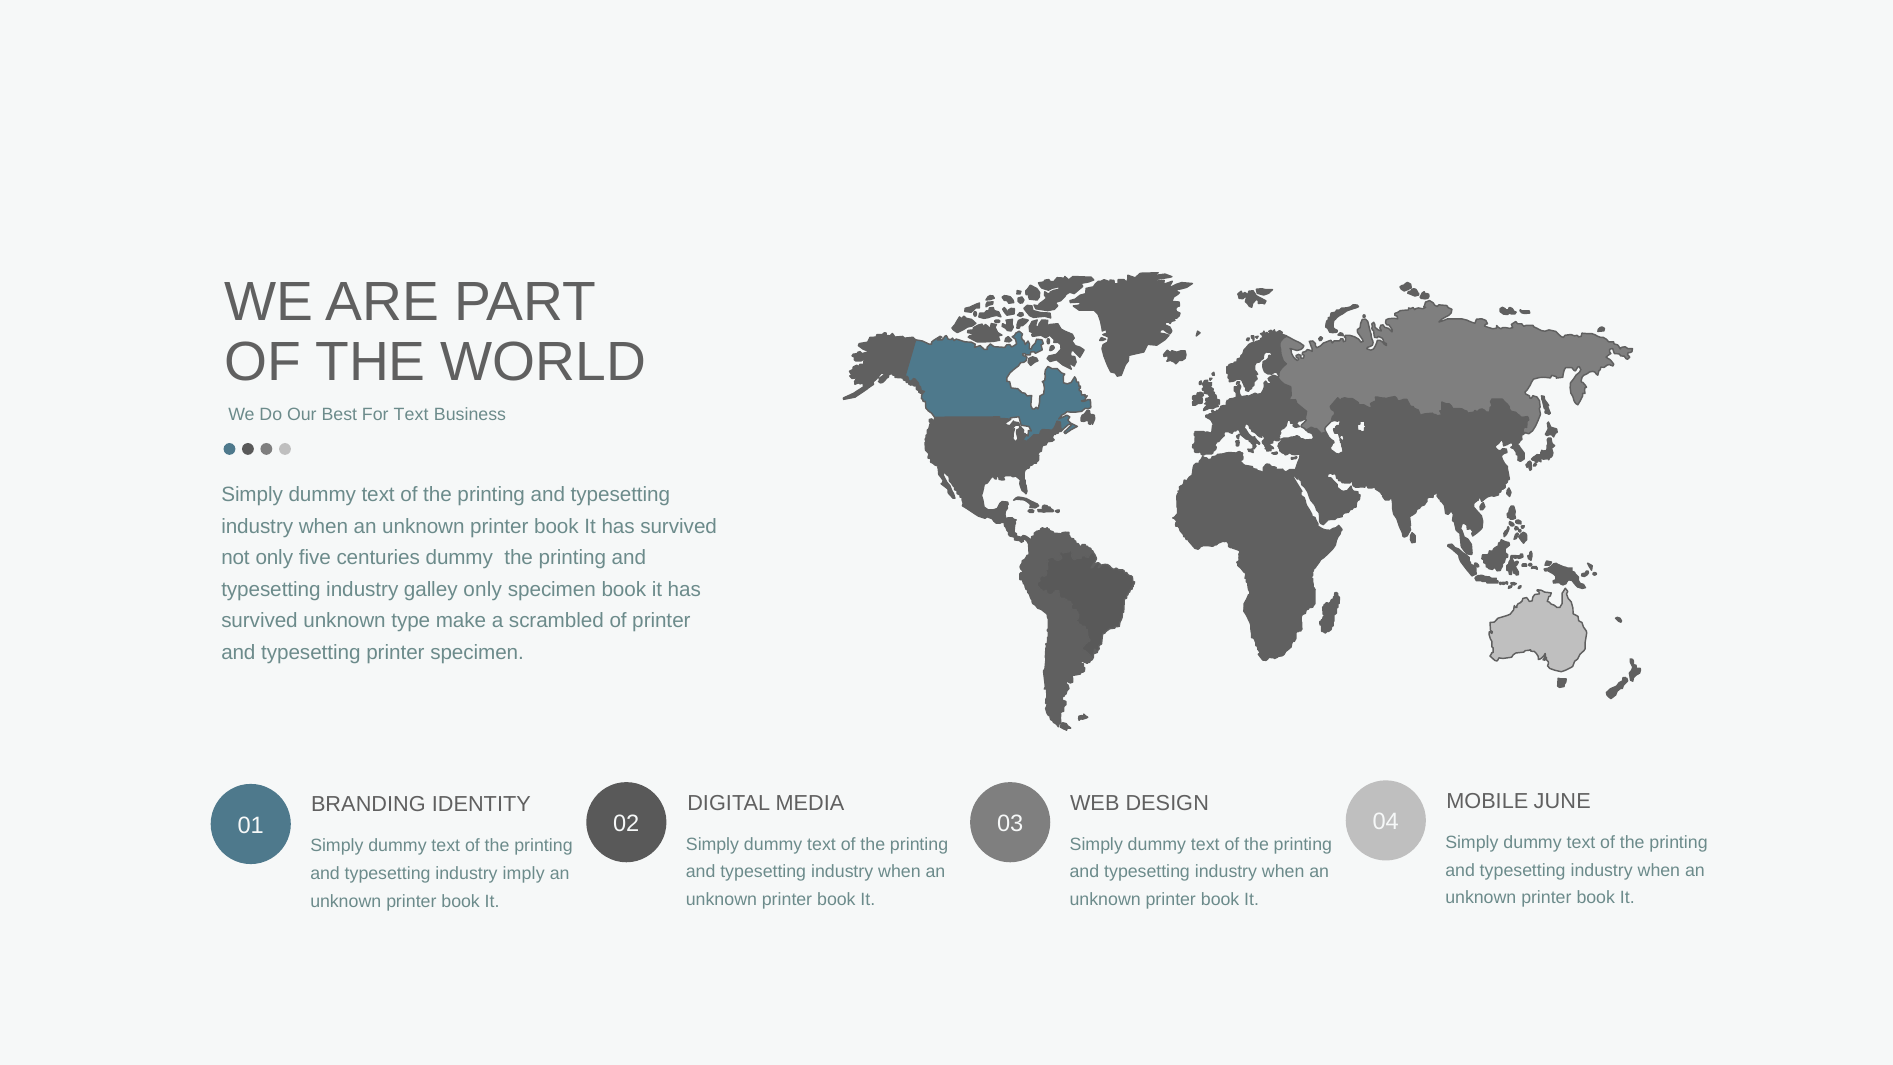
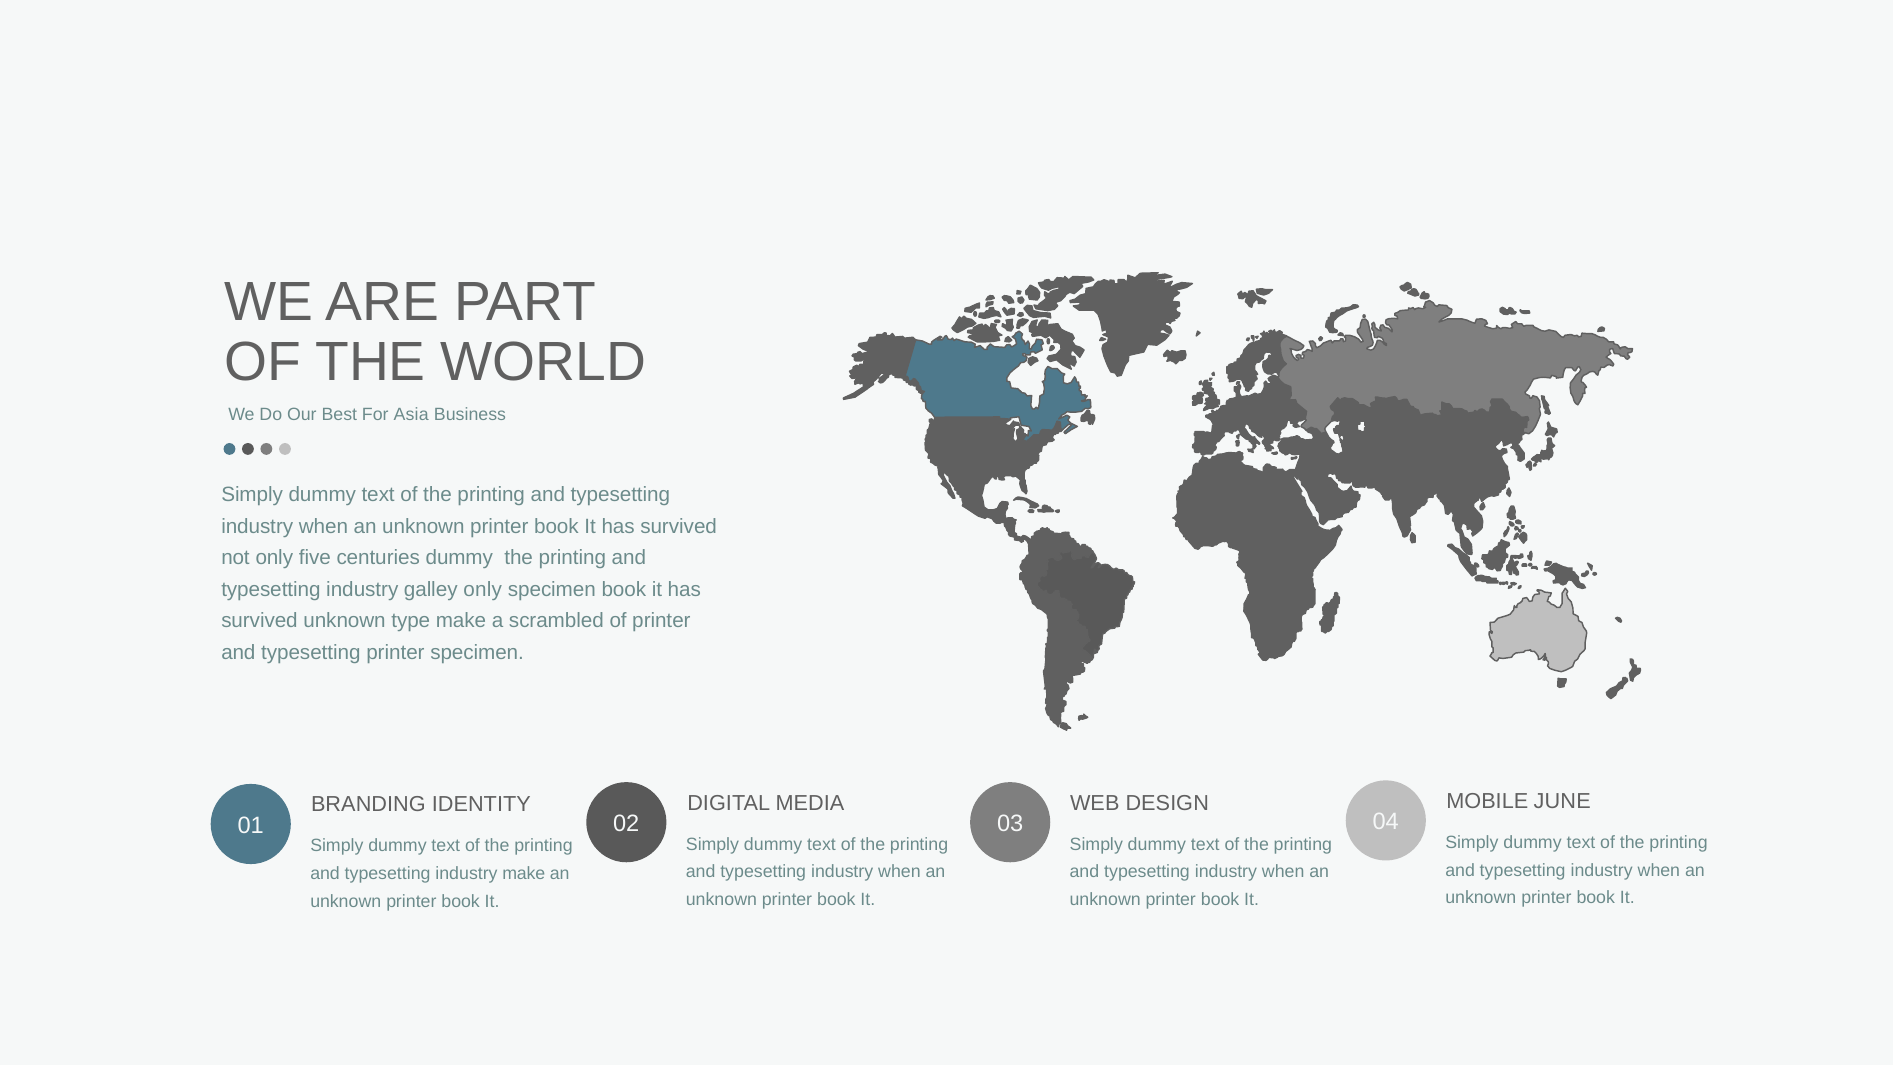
For Text: Text -> Asia (411, 415)
industry imply: imply -> make (524, 874)
